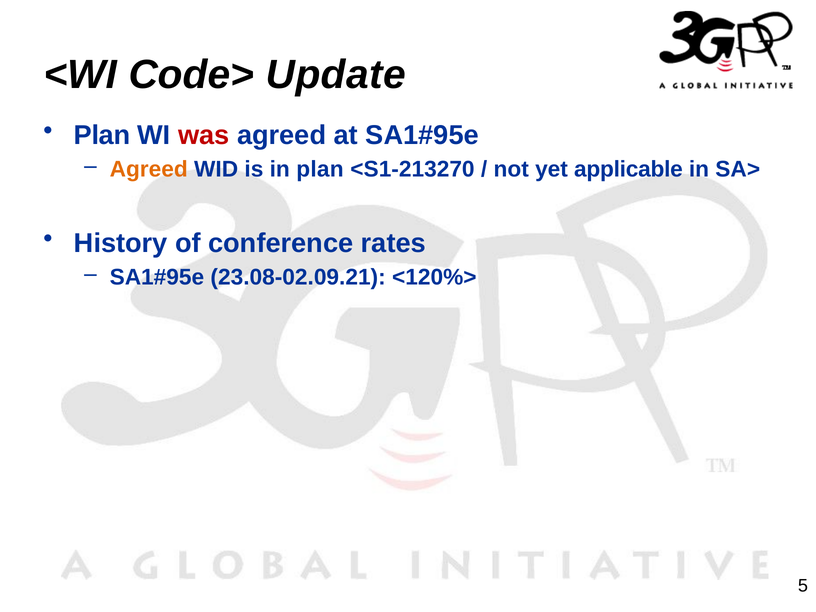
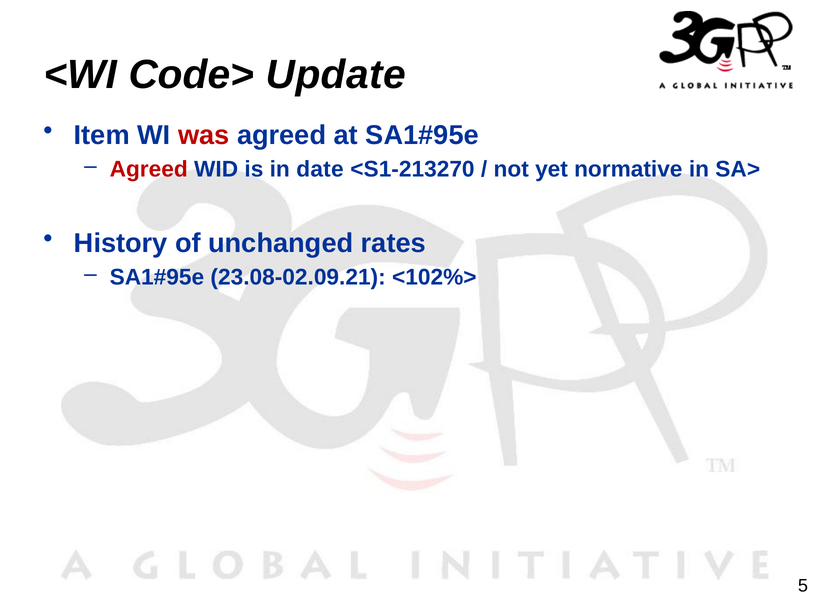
Plan: Plan -> Item (102, 135)
Agreed colour: orange -> red (149, 169)
in plan: plan -> date (320, 169)
applicable: applicable -> normative (628, 169)
conference: conference -> unchanged (281, 243)
<120%>: <120%> -> <102%> (434, 277)
